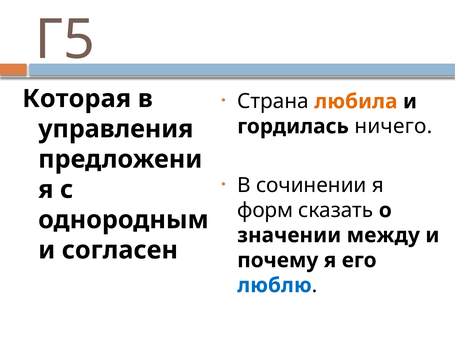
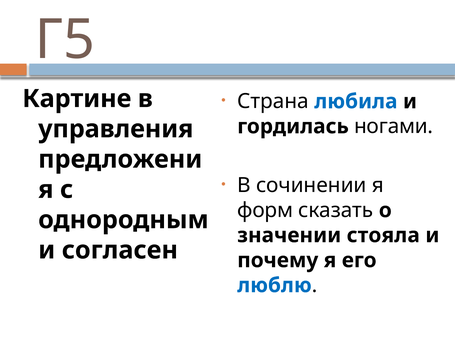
любила colour: orange -> blue (356, 102)
Которая: Которая -> Картине (77, 99)
ничего: ничего -> ногами (394, 127)
между: между -> стояла (383, 235)
